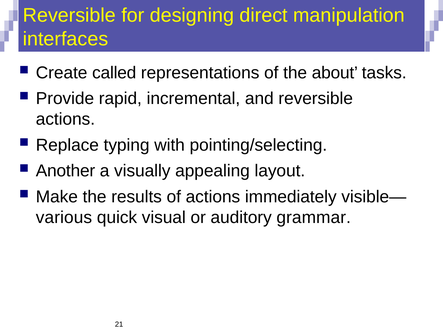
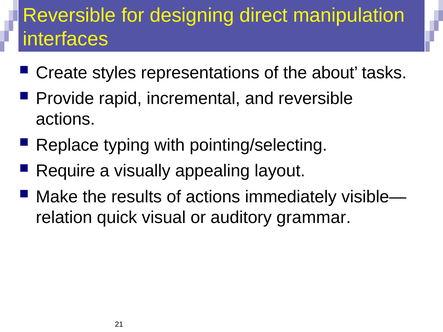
called: called -> styles (114, 73)
Another: Another -> Require (66, 171)
various: various -> relation (64, 218)
